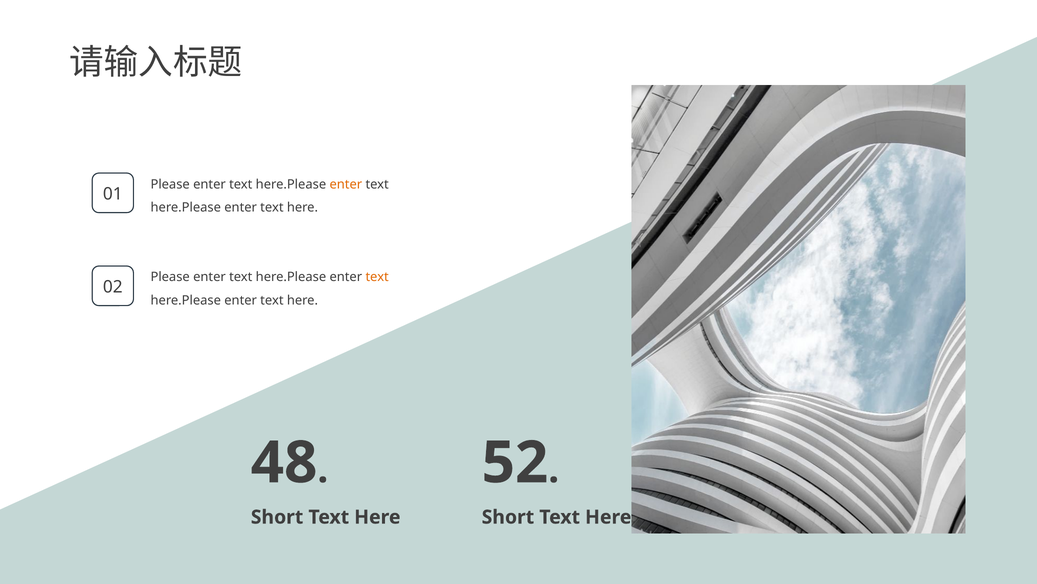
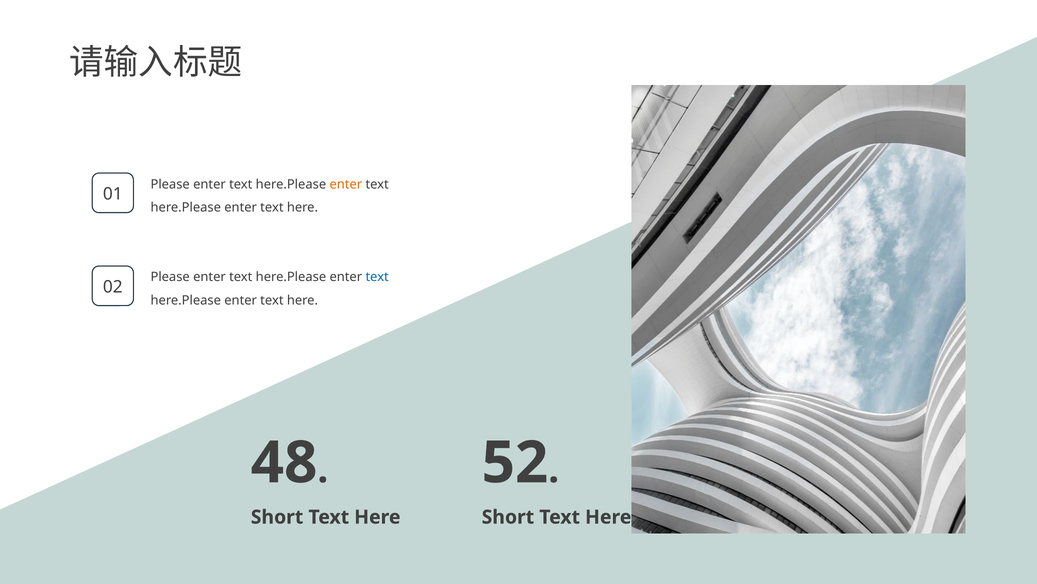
text colour: orange -> blue (377, 277)
